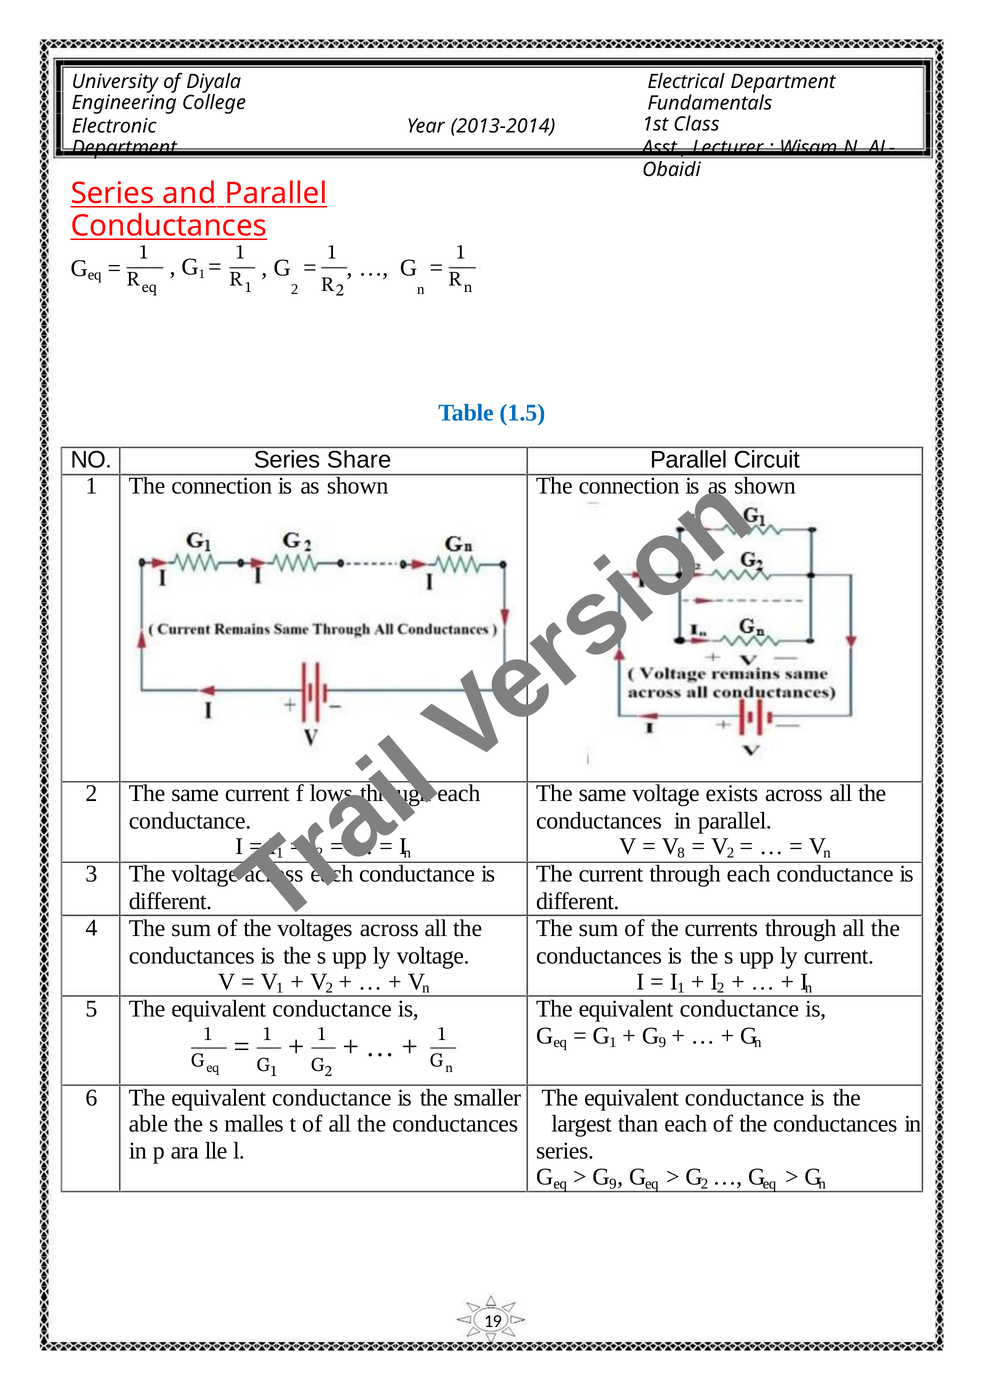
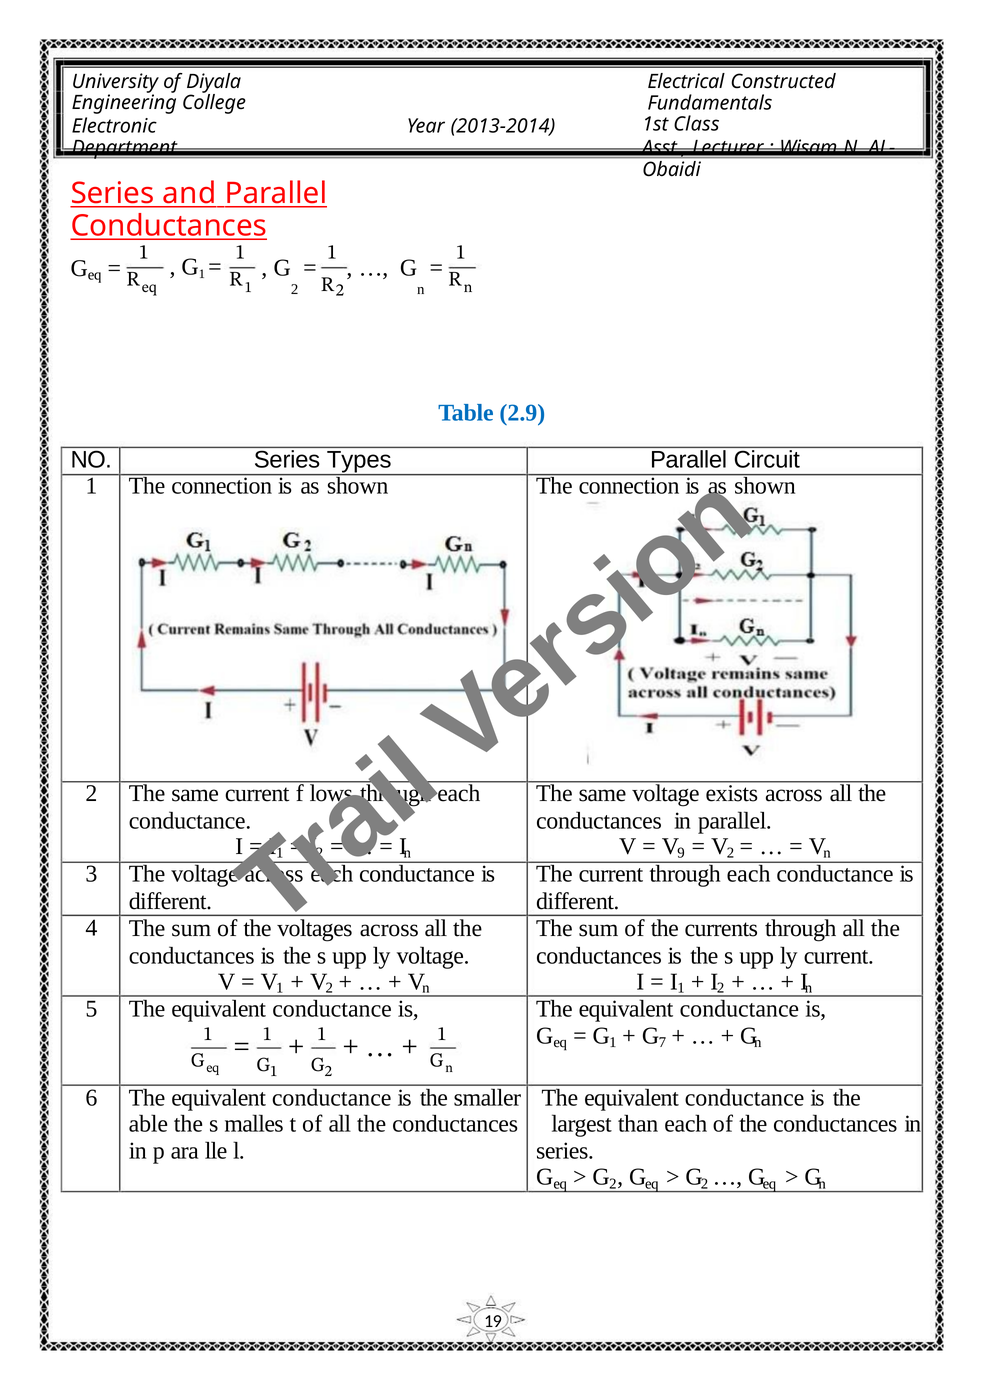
Electrical Department: Department -> Constructed (783, 82)
1.5: 1.5 -> 2.9 (522, 413)
Share: Share -> Types (359, 460)
8: 8 -> 9 (681, 853)
1 9: 9 -> 7 (662, 1042)
9: 9 -> 2 (613, 1183)
